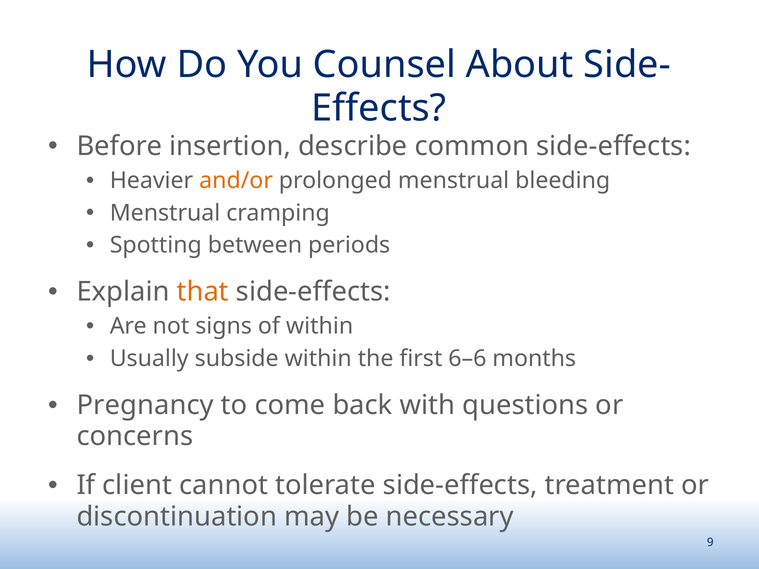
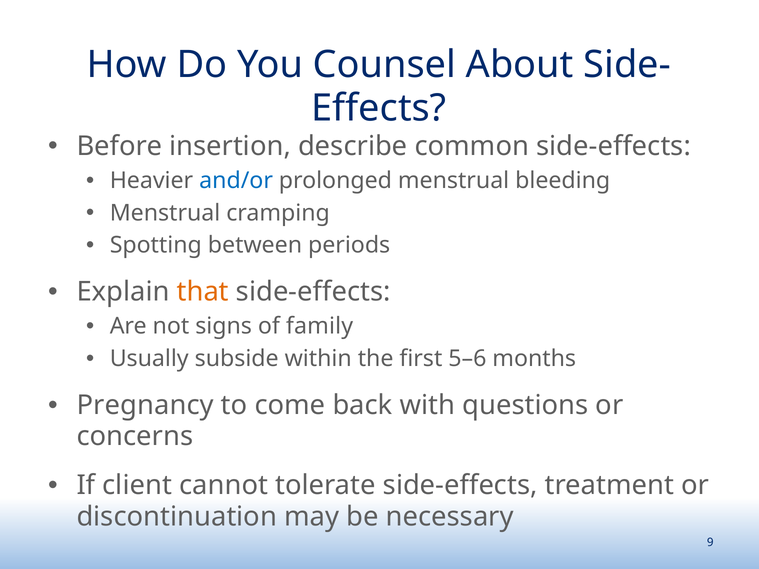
and/or colour: orange -> blue (236, 181)
of within: within -> family (320, 326)
6–6: 6–6 -> 5–6 (467, 359)
